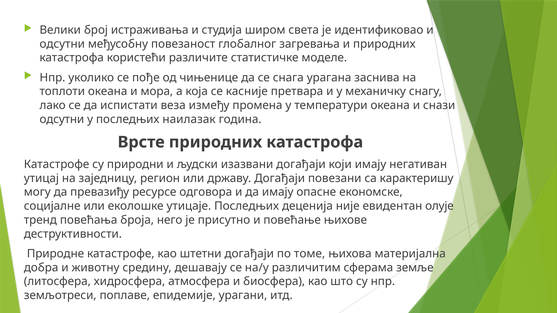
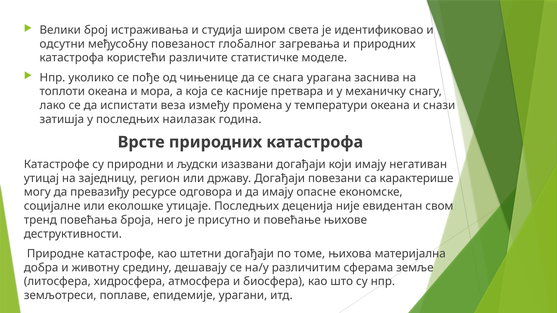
одсутни: одсутни -> затишја (62, 119)
карактеришу: карактеришу -> карактерише (417, 178)
олује: олује -> свом (439, 206)
